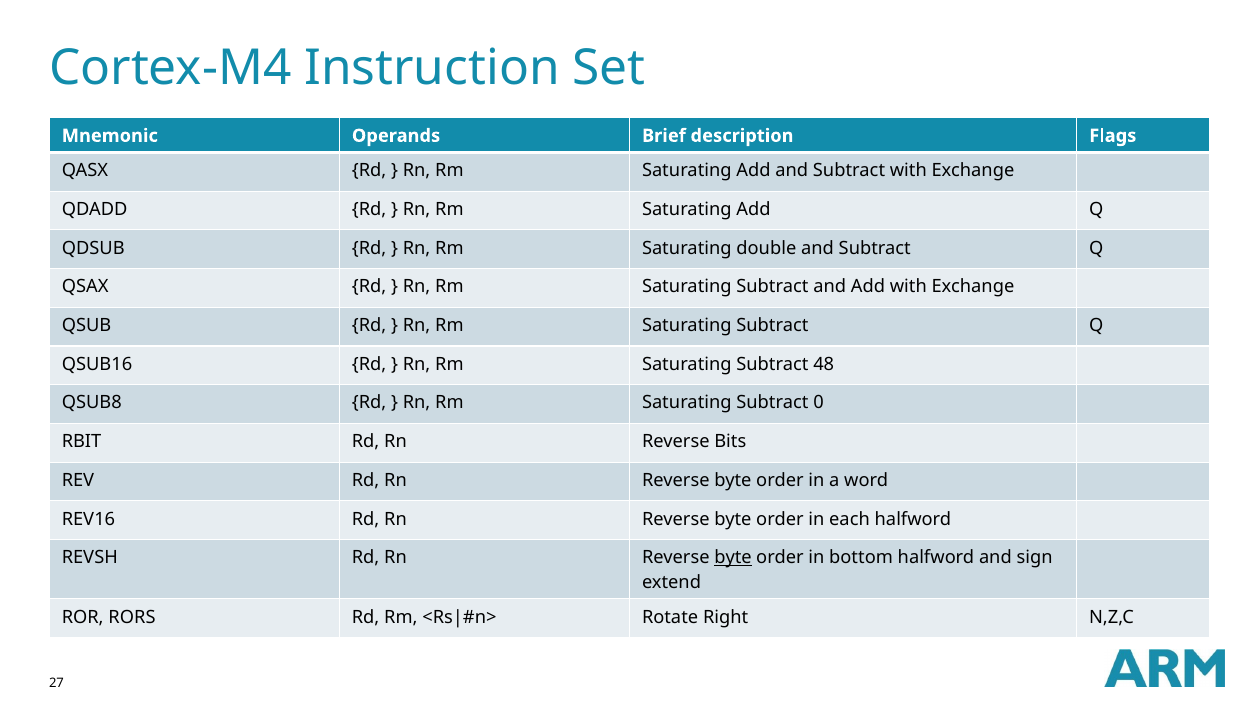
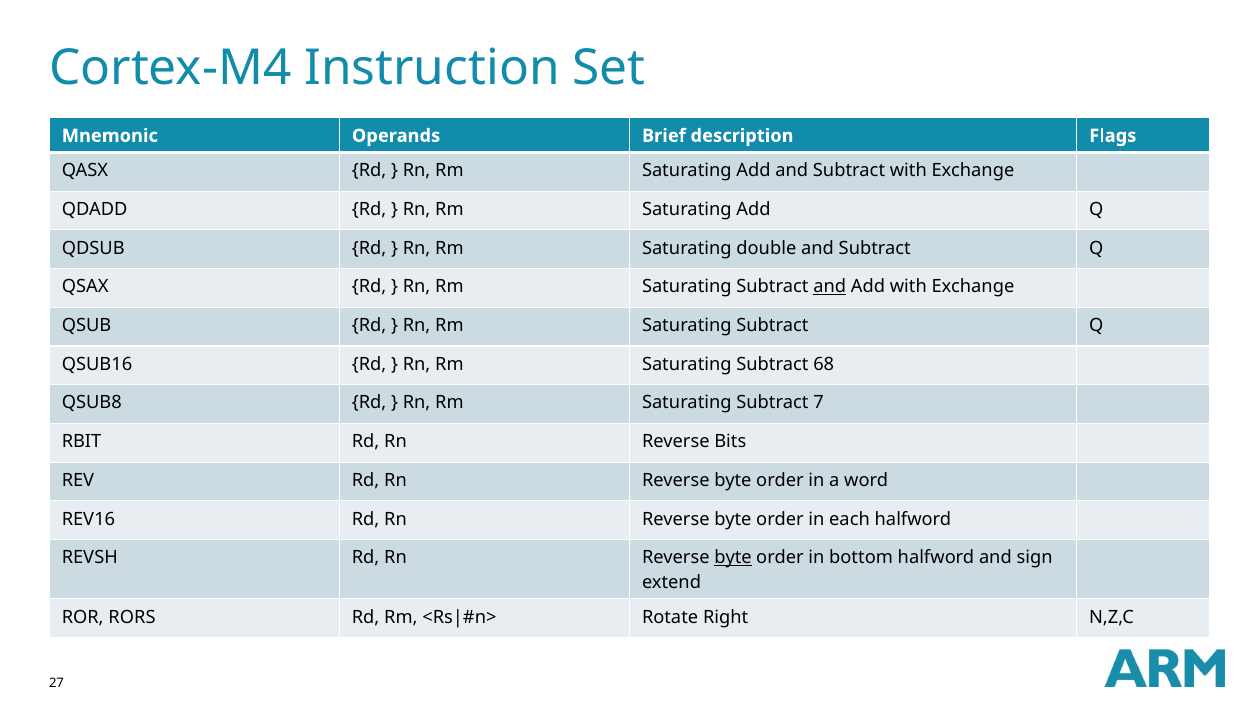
and underline: none -> present (830, 287)
48: 48 -> 68 (824, 364)
0: 0 -> 7 (818, 403)
